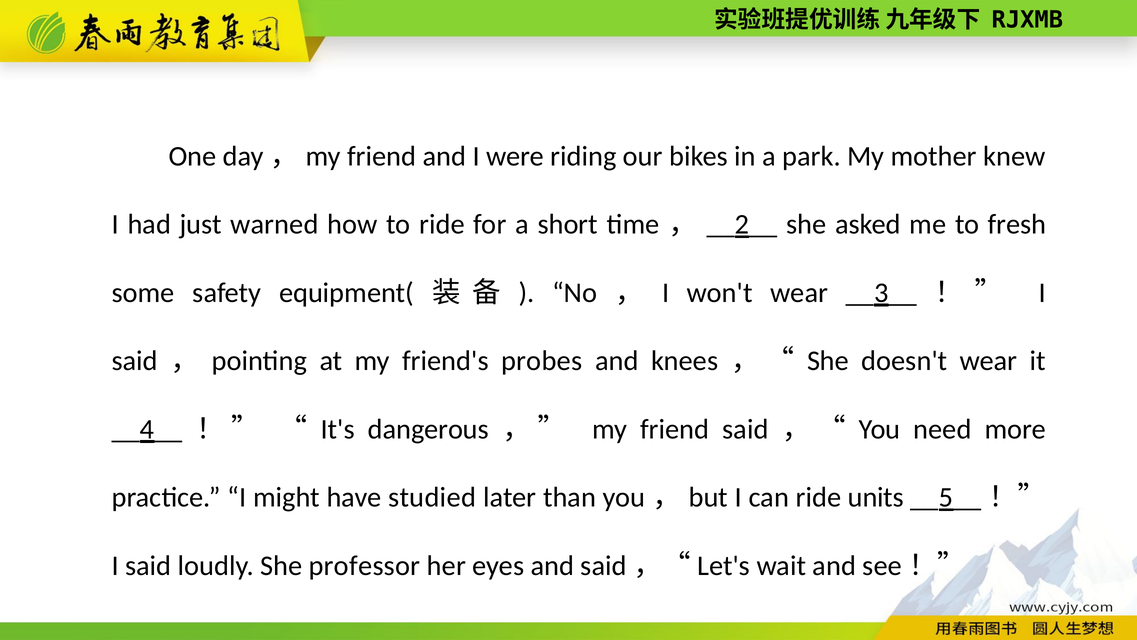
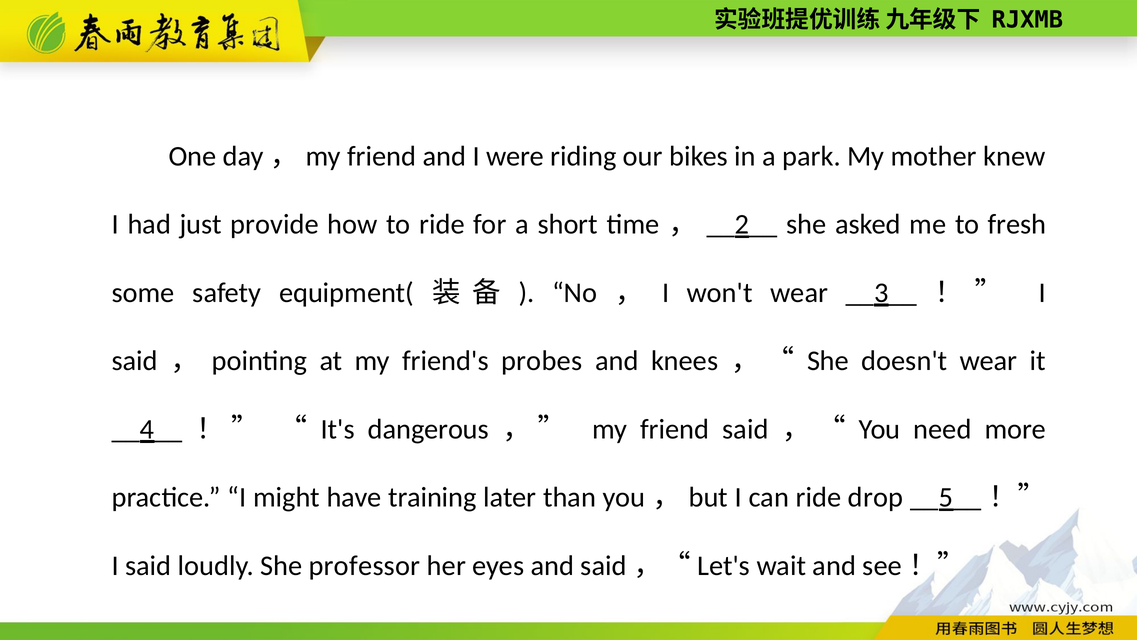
warned: warned -> provide (275, 224)
studied: studied -> training (432, 497)
units: units -> drop (876, 497)
